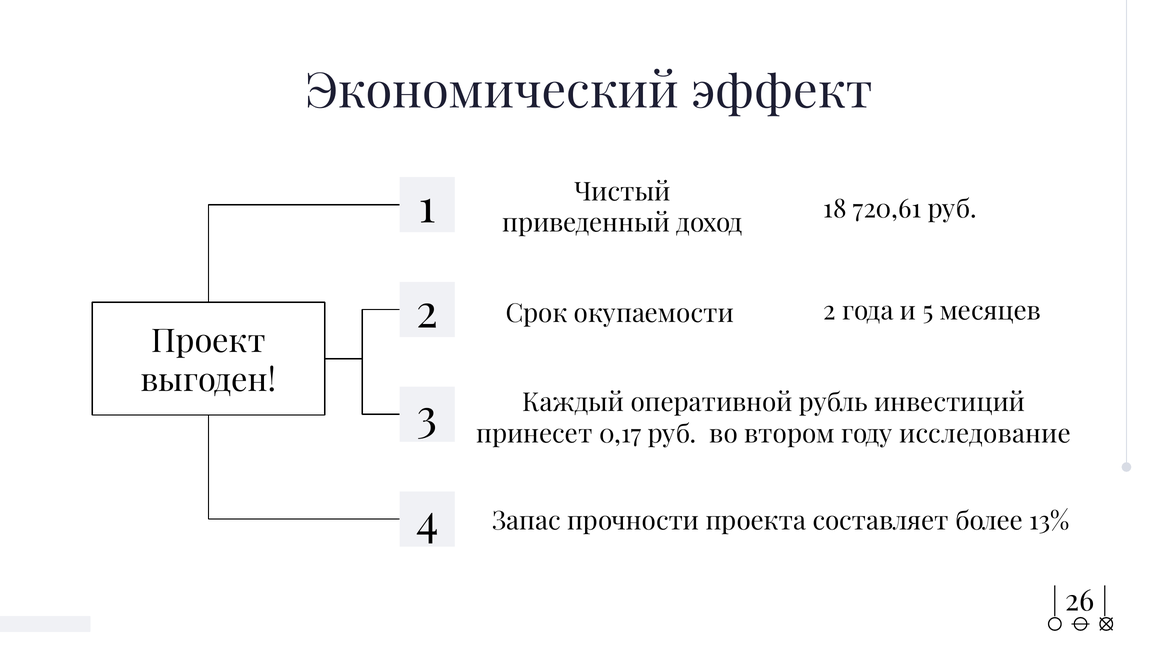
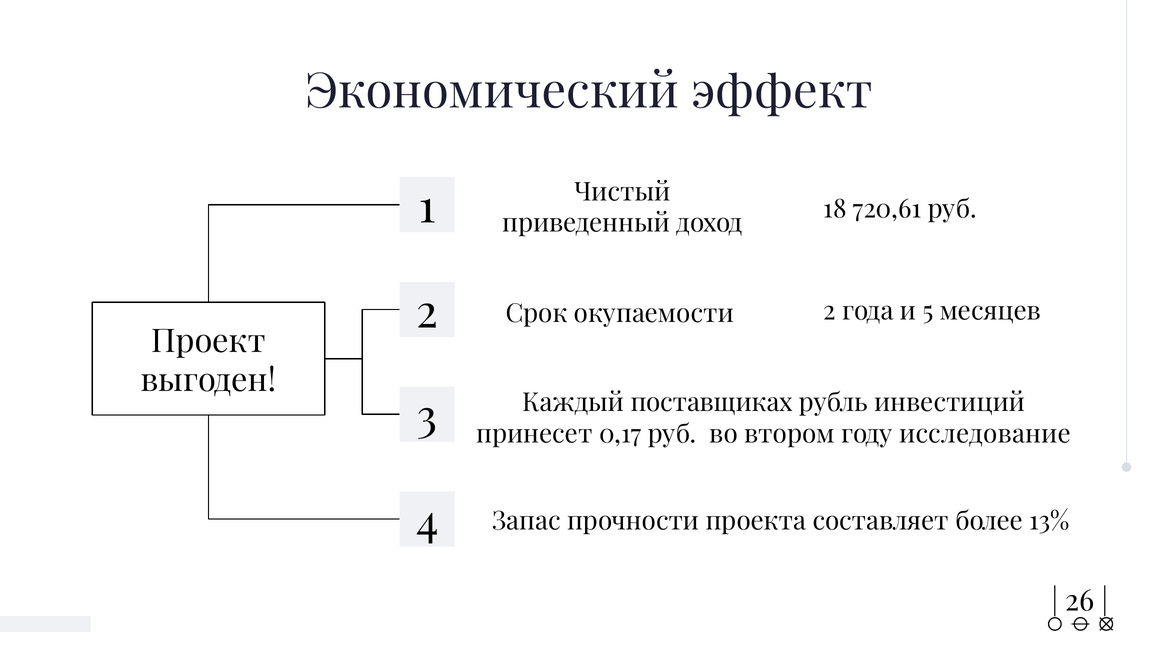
оперативной: оперативной -> поставщиках (712, 403)
